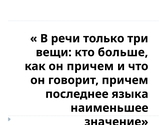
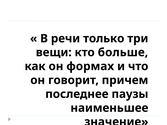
он причем: причем -> формах (90, 66)
языка: языка -> паузы (130, 94)
